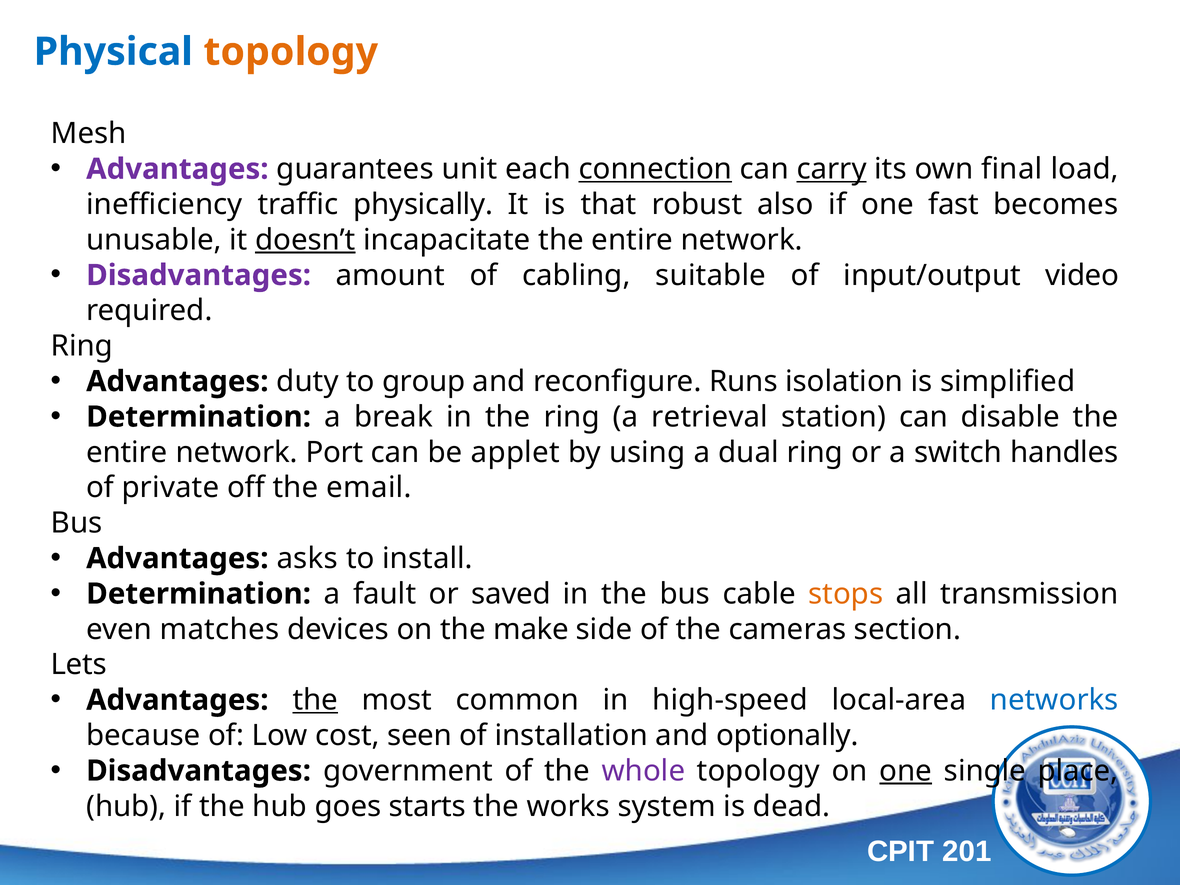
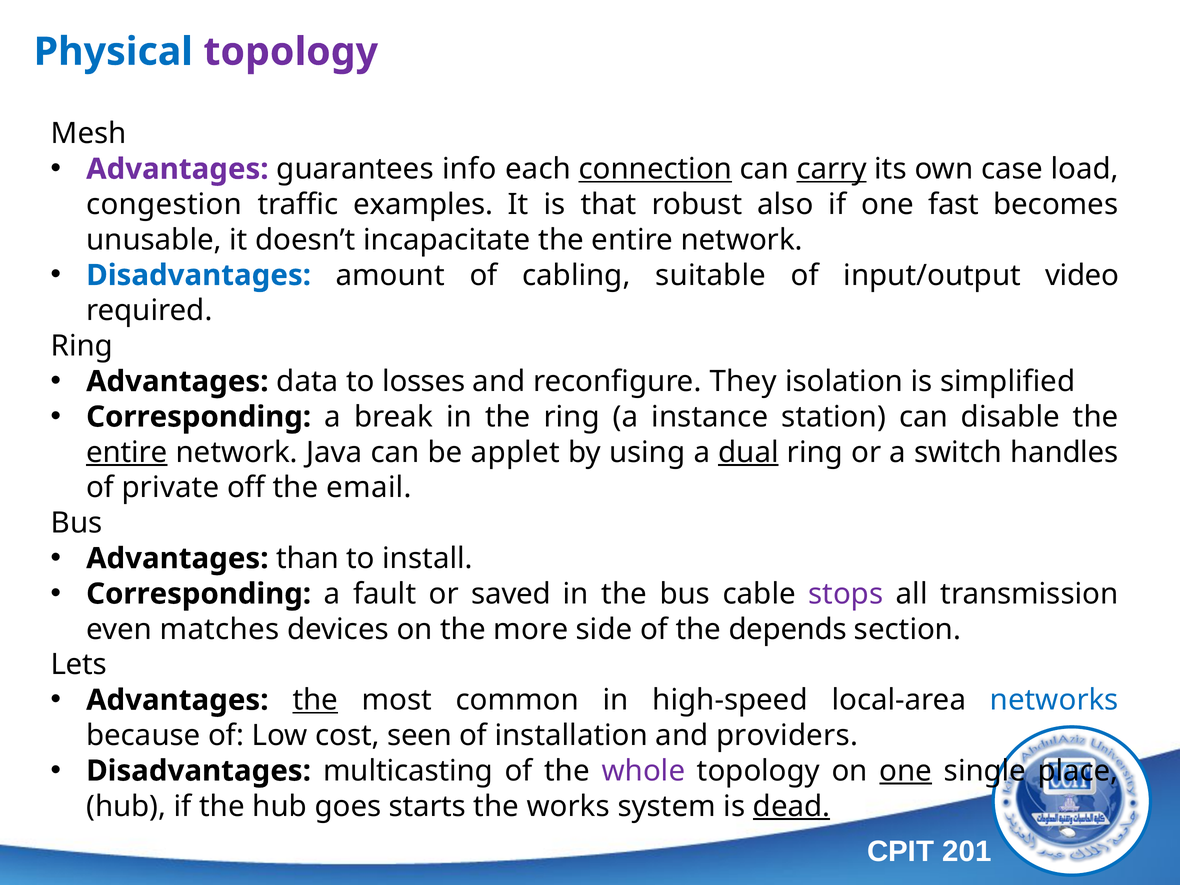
topology colour: orange -> purple (291, 52)
unit: unit -> info (469, 169)
final: final -> case (1012, 169)
inefficiency: inefficiency -> congestion (164, 204)
physically: physically -> examples (423, 204)
doesn’t underline: present -> none (305, 240)
Disadvantages colour: purple -> blue (199, 275)
duty: duty -> data (307, 381)
group: group -> losses (424, 381)
Runs: Runs -> They (743, 381)
Determination: Determination -> Corresponding (199, 417)
retrieval: retrieval -> instance (710, 417)
entire underline: none -> present (127, 452)
Port: Port -> Java (334, 452)
dual underline: none -> present (748, 452)
asks: asks -> than (308, 558)
Determination: Determination -> Corresponding (199, 594)
stops colour: orange -> purple (846, 594)
make: make -> more (531, 629)
cameras: cameras -> depends (788, 629)
optionally: optionally -> providers (787, 735)
government: government -> multicasting (408, 771)
dead underline: none -> present (792, 806)
